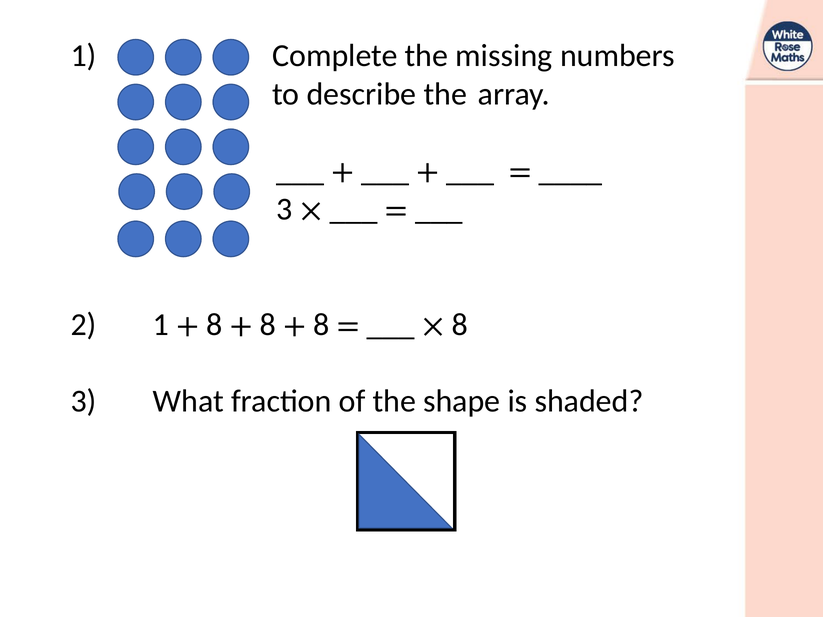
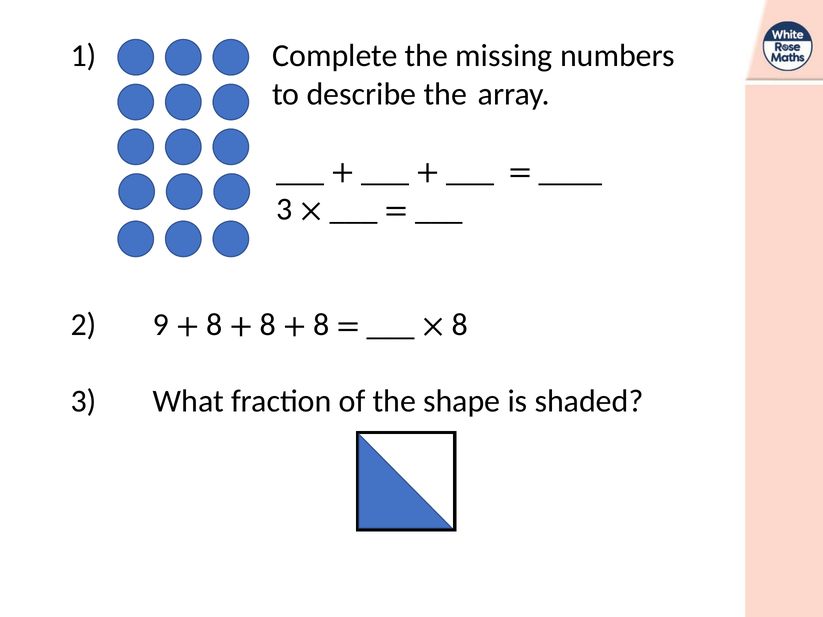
2 1: 1 -> 9 (161, 325)
